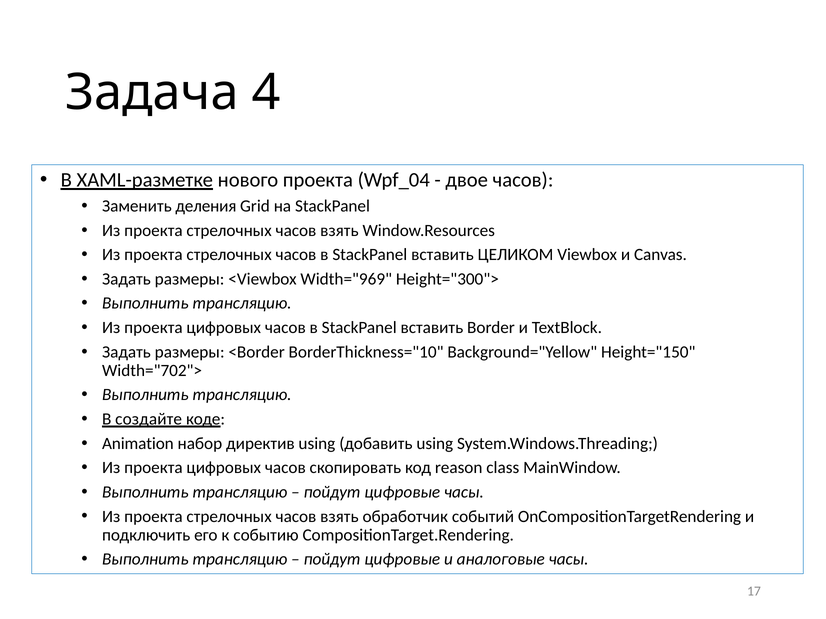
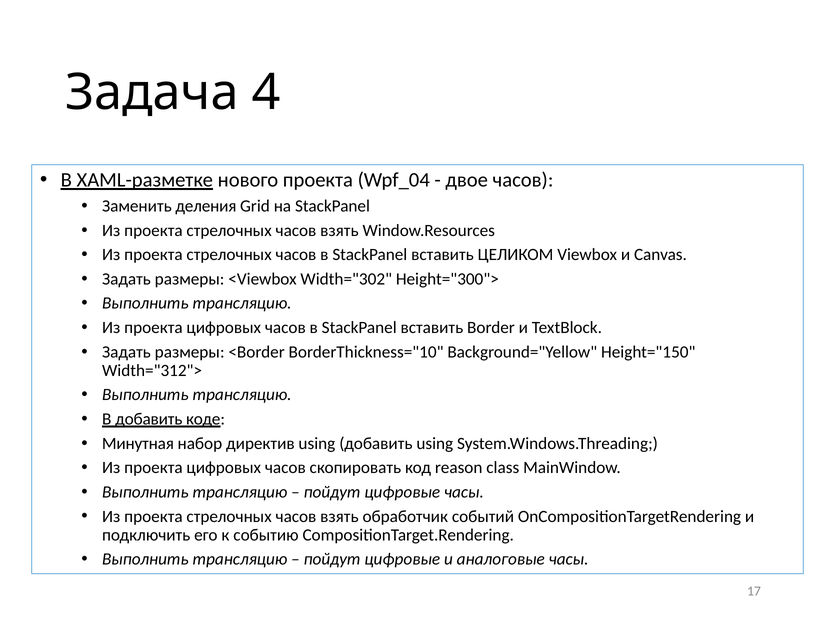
Width="969: Width="969 -> Width="302 (346, 279)
Width="702">: Width="702"> -> Width="312"> (152, 371)
В создайте: создайте -> добавить (149, 419)
Animation: Animation -> Минутная (138, 444)
